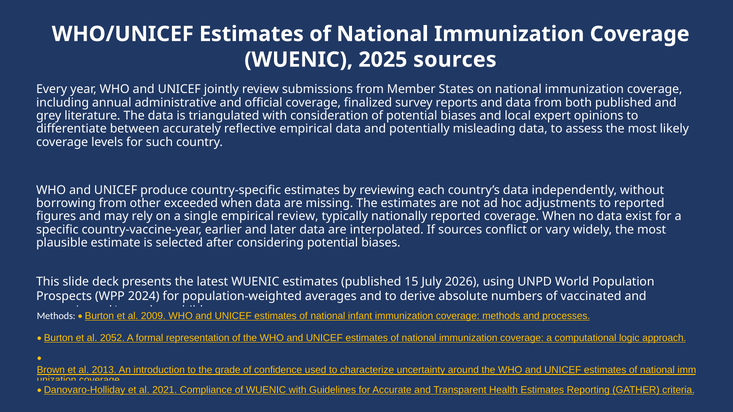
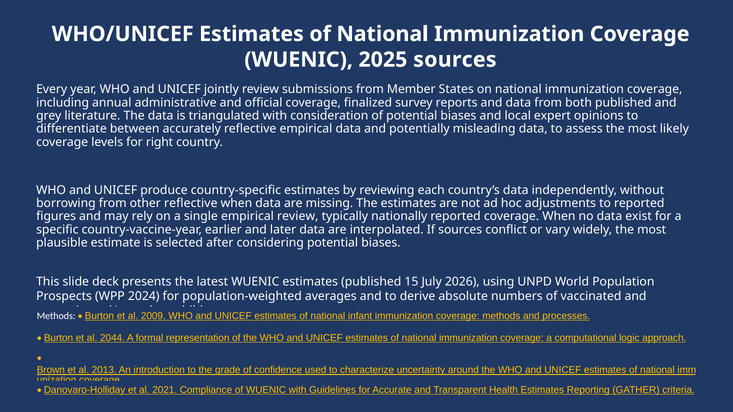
such: such -> right (160, 142)
other exceeded: exceeded -> reflective (191, 203)
2052: 2052 -> 2044 (112, 338)
